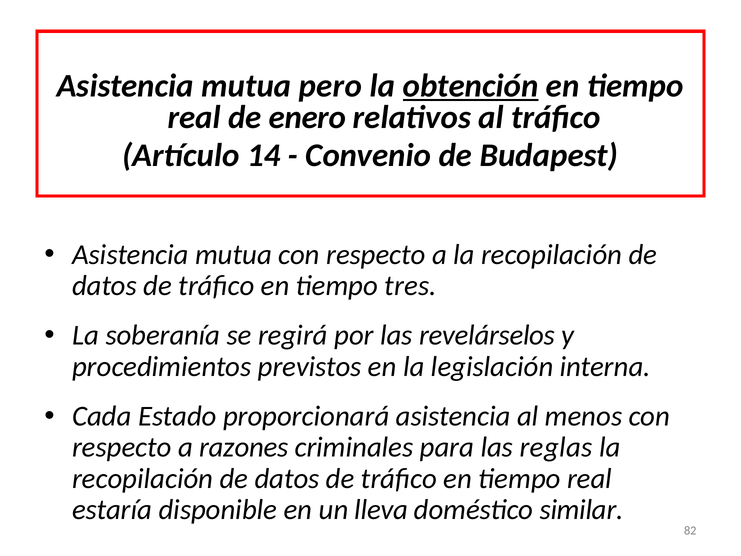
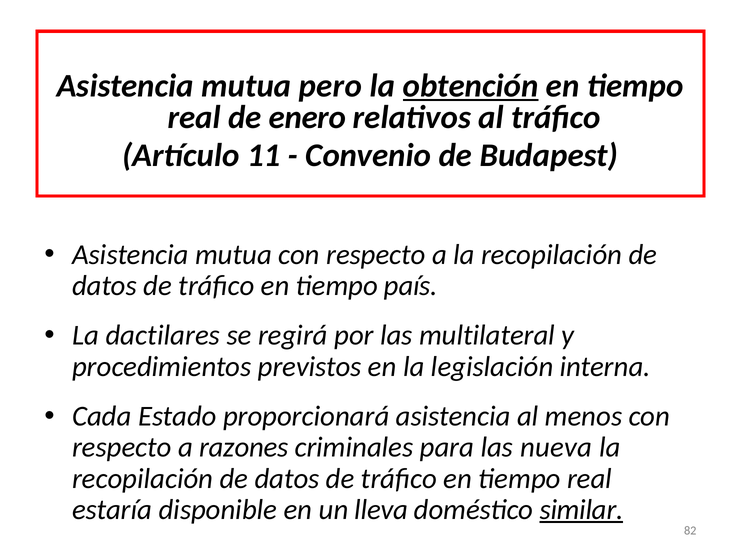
14: 14 -> 11 (264, 155)
tres: tres -> país (411, 286)
soberanía: soberanía -> dactilares (163, 335)
revelárselos: revelárselos -> multilateral (487, 335)
reglas: reglas -> nueva (556, 447)
similar underline: none -> present (581, 509)
